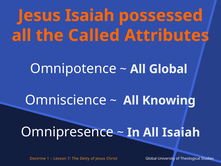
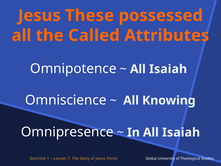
Jesus Isaiah: Isaiah -> These (90, 15)
Global: Global -> Isaiah (168, 69)
